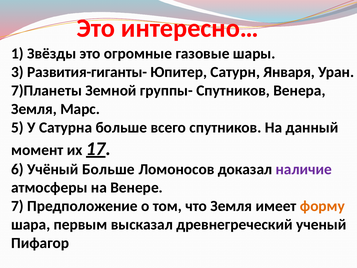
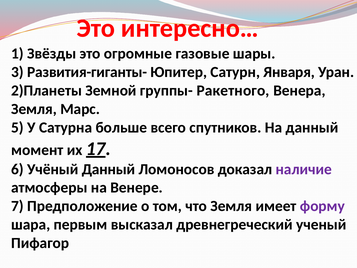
7)Планеты: 7)Планеты -> 2)Планеты (47, 90)
группы- Спутников: Спутников -> Ракетного (233, 90)
Учёный Больше: Больше -> Данный (109, 169)
форму colour: orange -> purple (322, 206)
